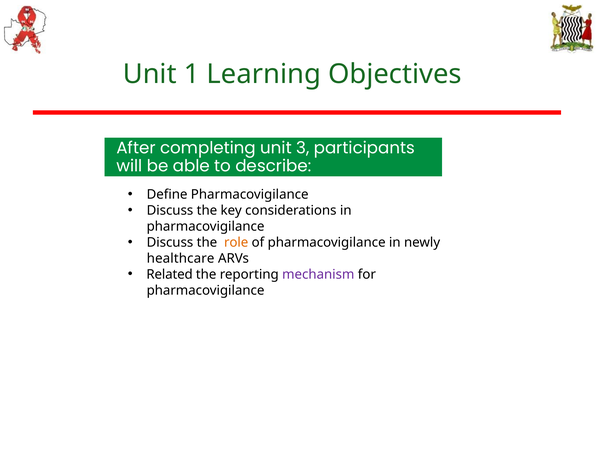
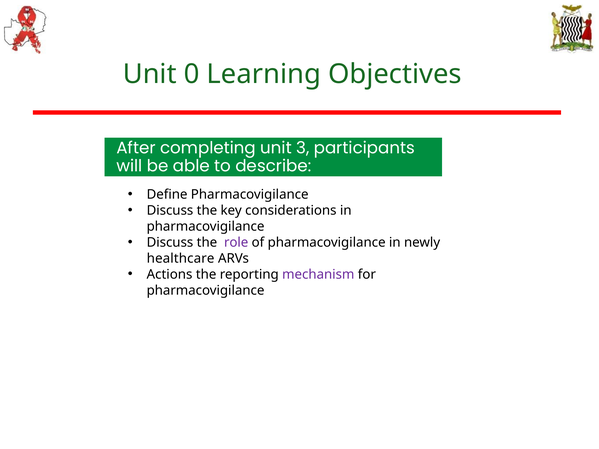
1: 1 -> 0 (192, 74)
role colour: orange -> purple (236, 243)
Related: Related -> Actions (170, 275)
